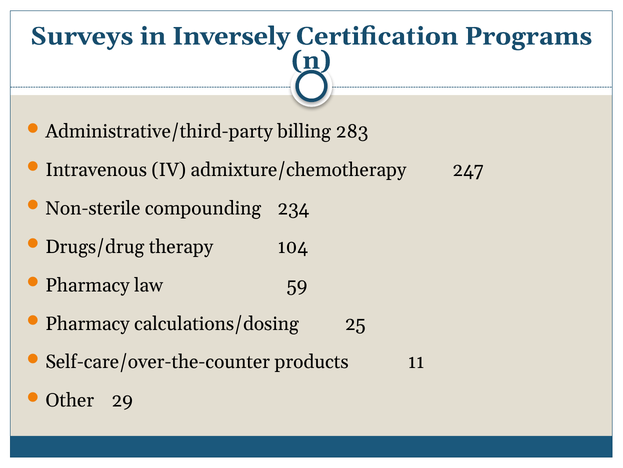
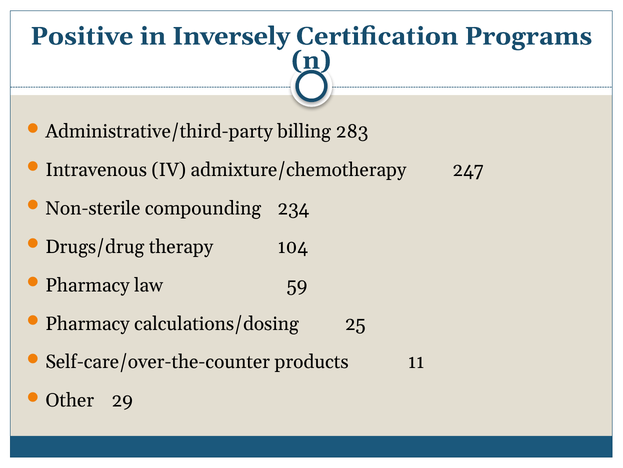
Surveys: Surveys -> Positive (82, 36)
